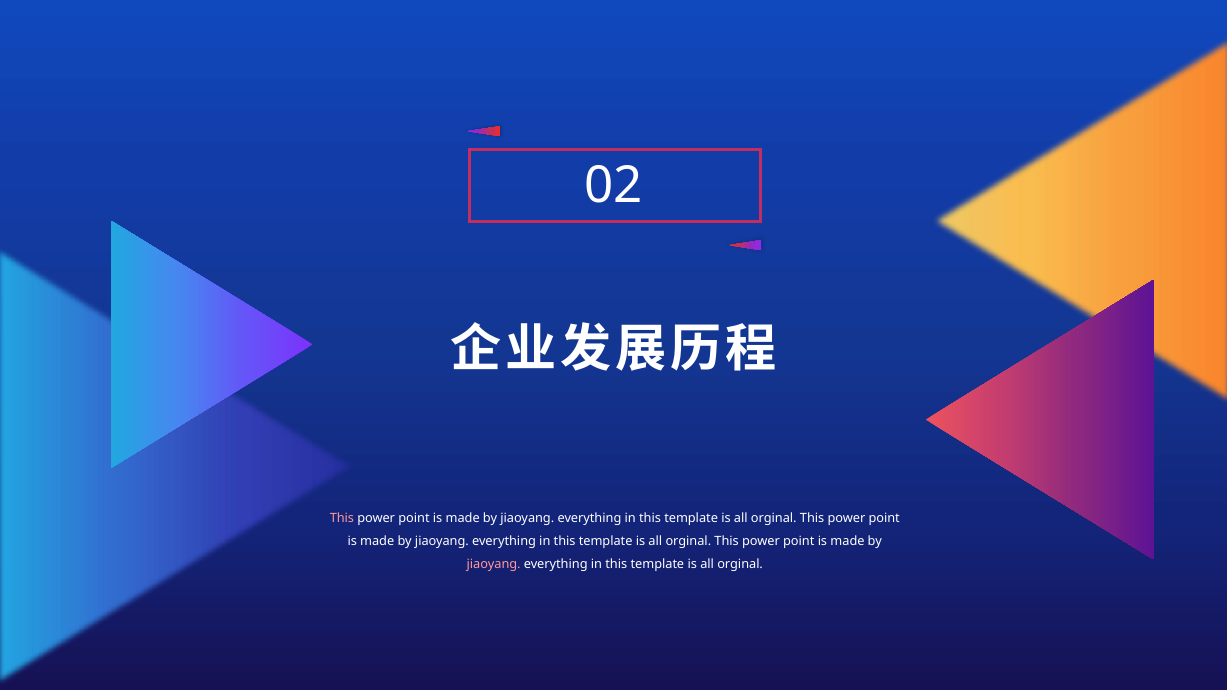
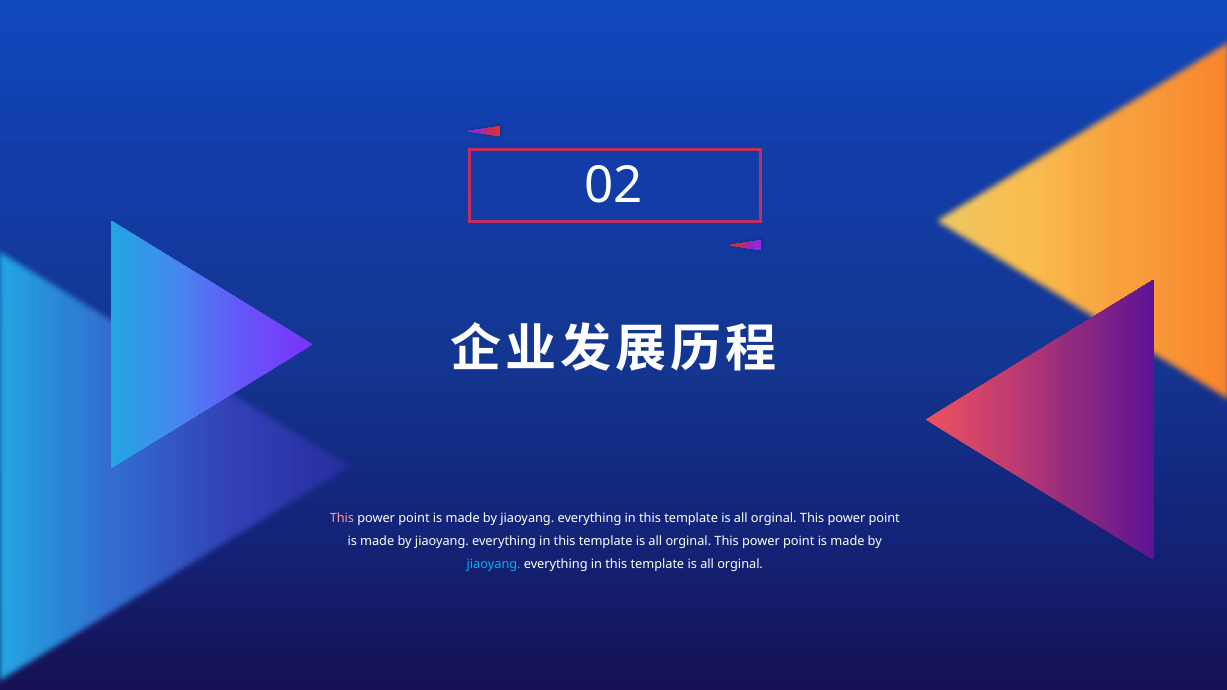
jiaoyang colour: pink -> light blue (494, 565)
